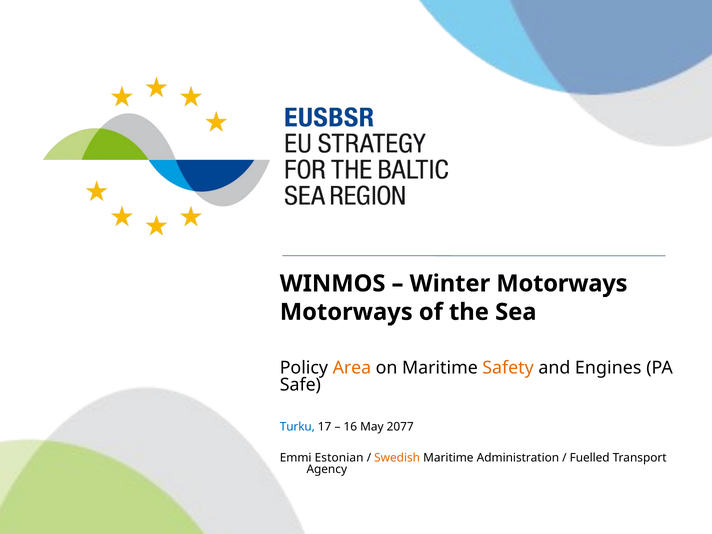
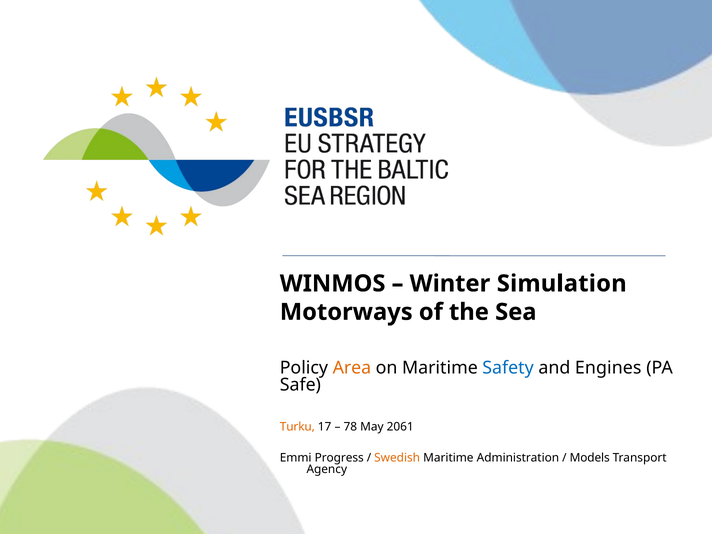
Winter Motorways: Motorways -> Simulation (562, 284)
Safety colour: orange -> blue (508, 368)
Turku colour: blue -> orange (297, 427)
16: 16 -> 78 (350, 427)
2077: 2077 -> 2061 (400, 427)
Estonian: Estonian -> Progress (339, 458)
Fuelled: Fuelled -> Models (590, 458)
